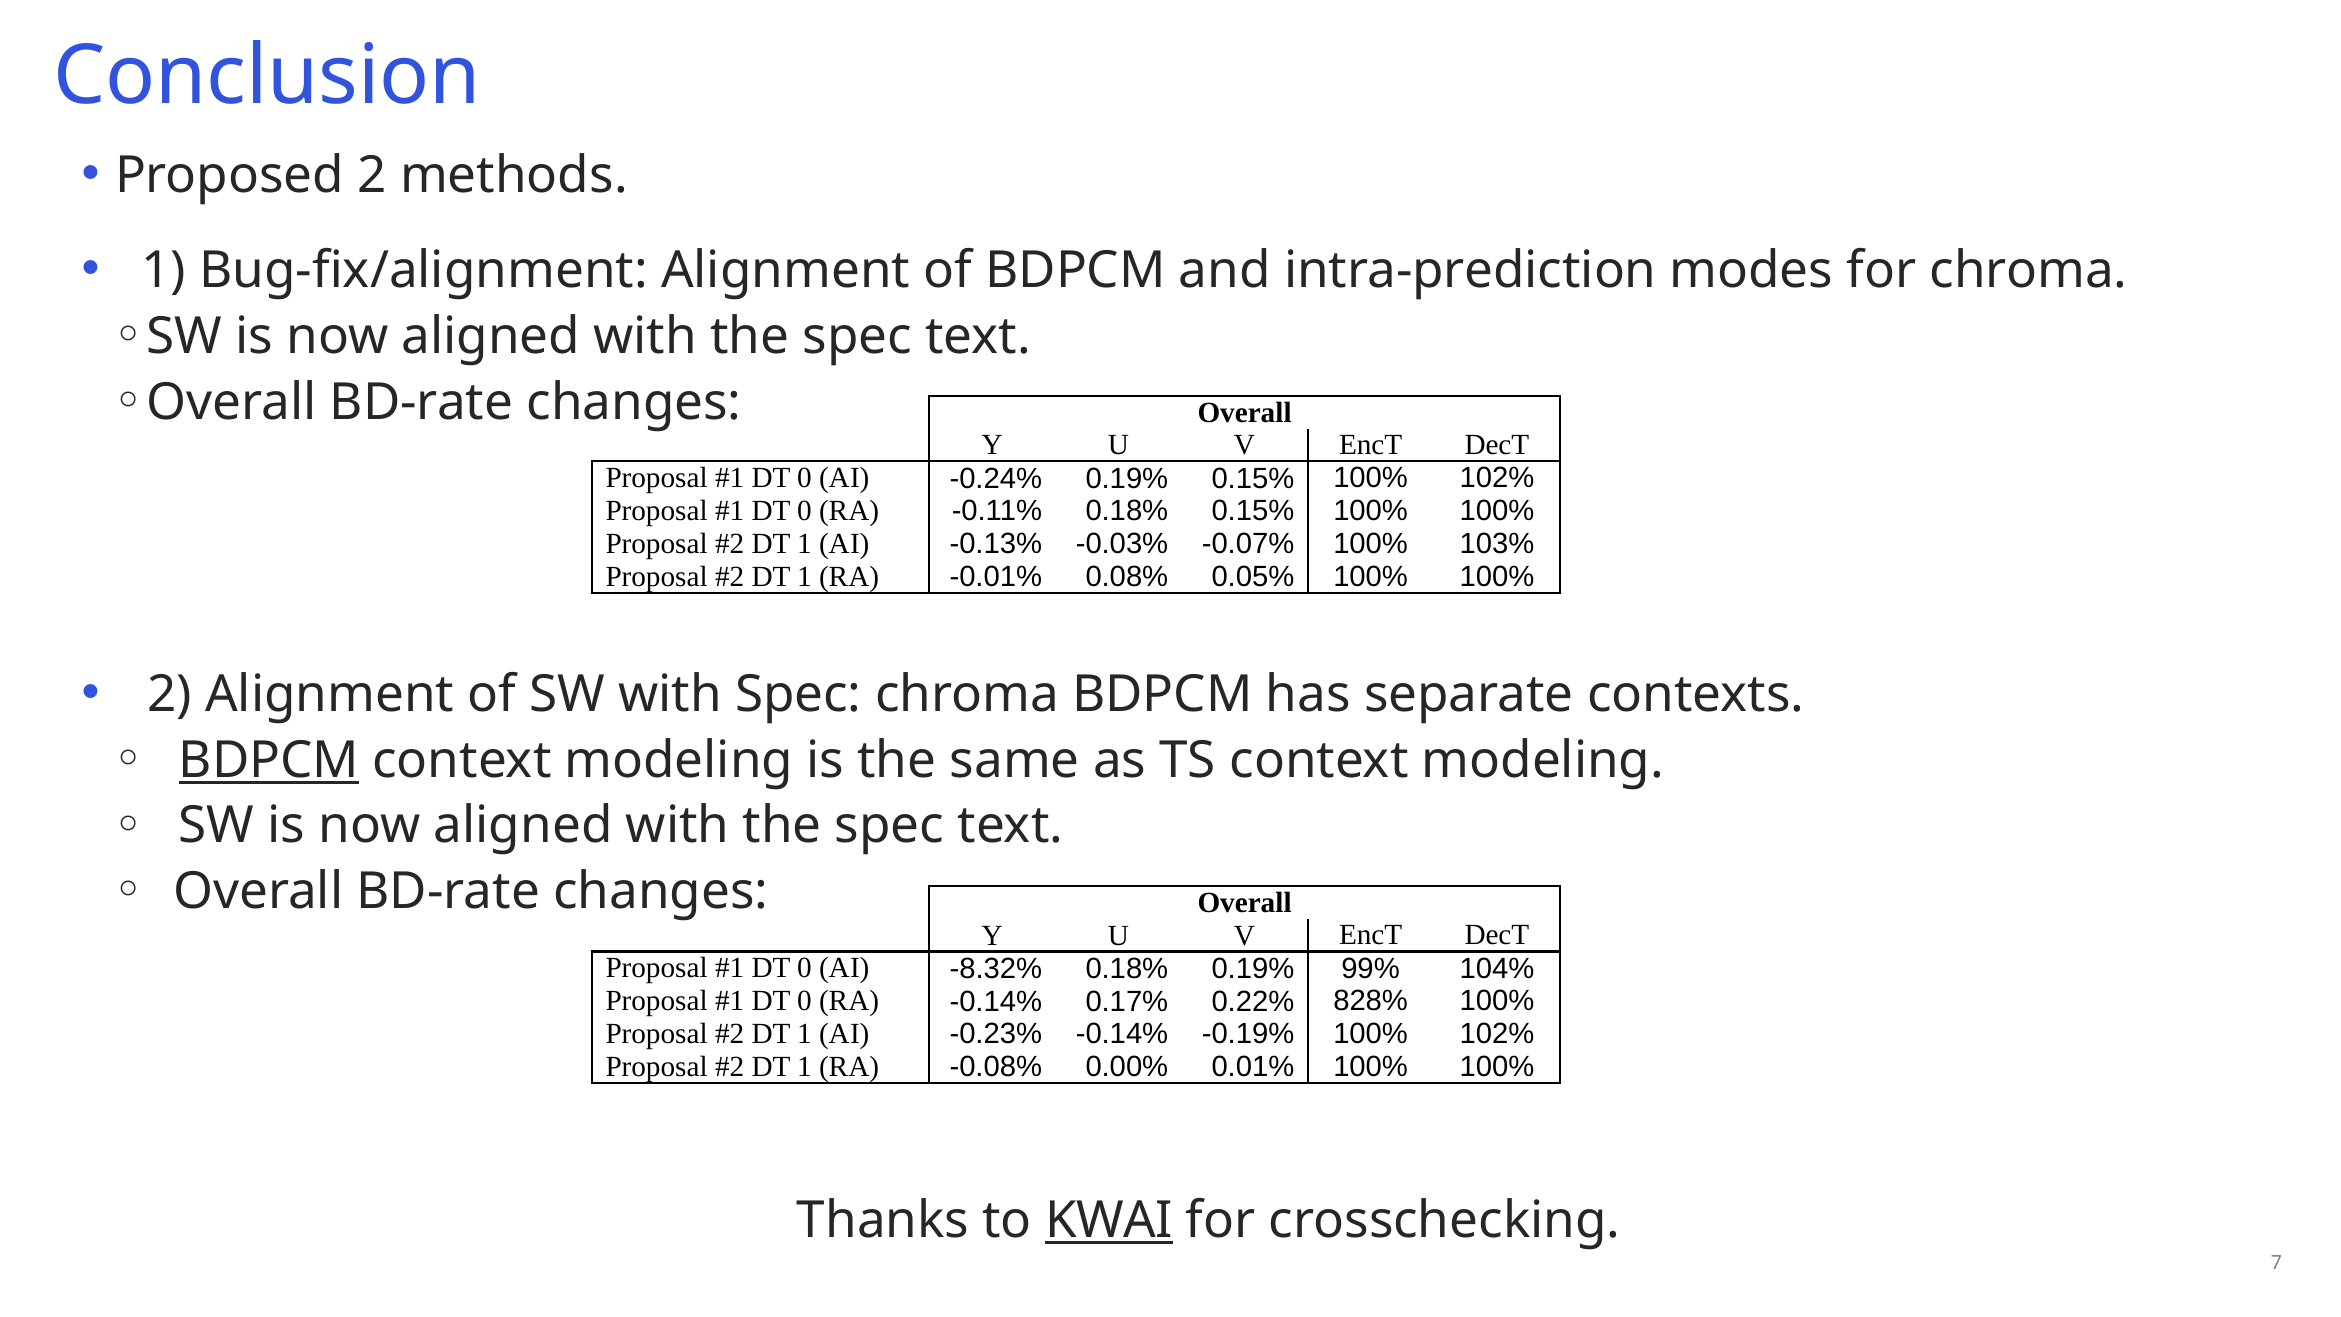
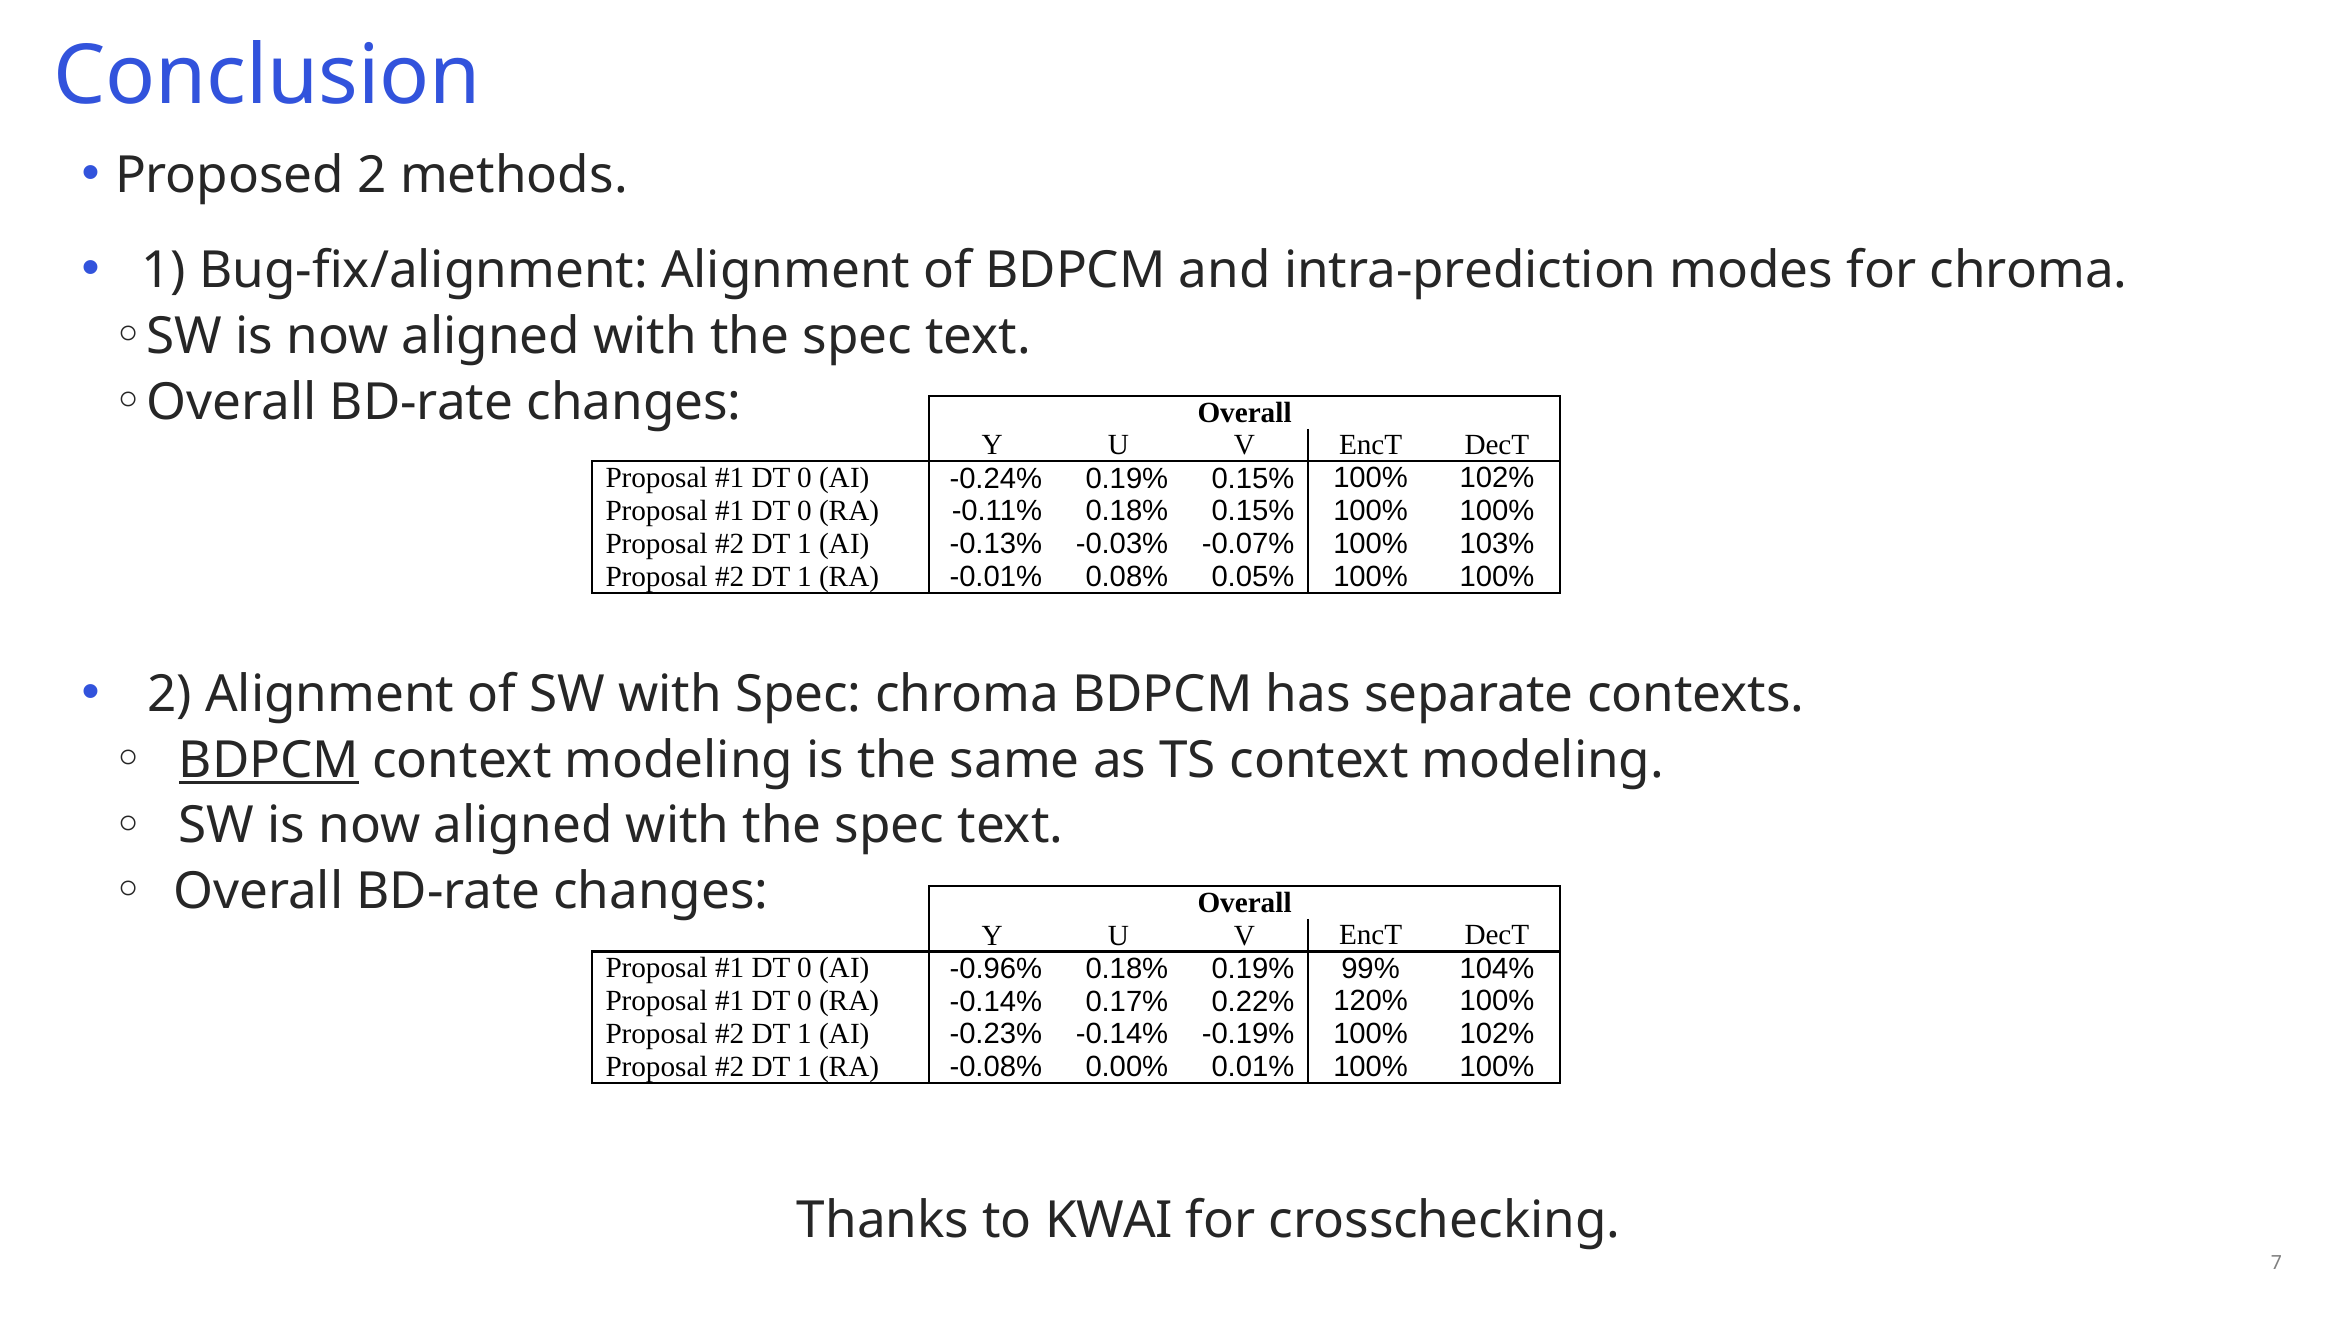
-8.32%: -8.32% -> -0.96% (996, 968)
828%: 828% -> 120% (1371, 1001)
KWAI underline: present -> none (1109, 1220)
